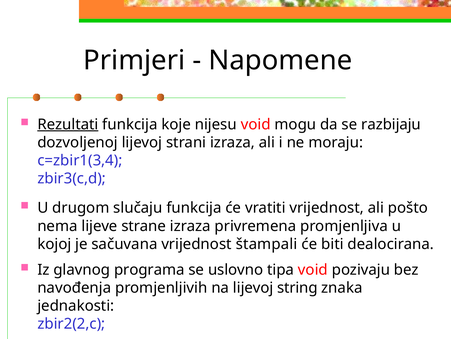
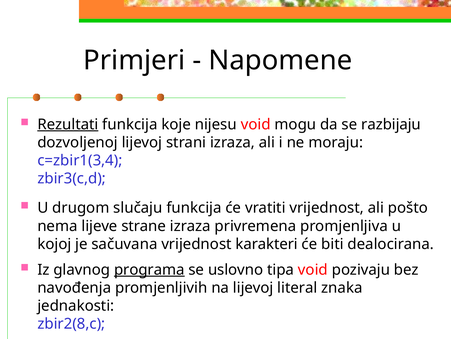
štampali: štampali -> karakteri (267, 244)
programa underline: none -> present (149, 269)
string: string -> literal (297, 287)
zbir2(2,c: zbir2(2,c -> zbir2(8,c (71, 323)
